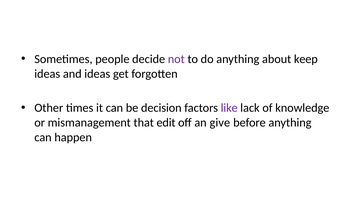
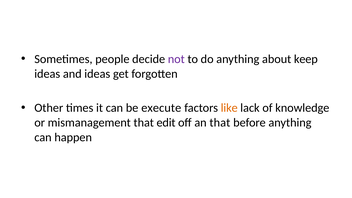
decision: decision -> execute (161, 108)
like colour: purple -> orange (229, 108)
an give: give -> that (220, 123)
